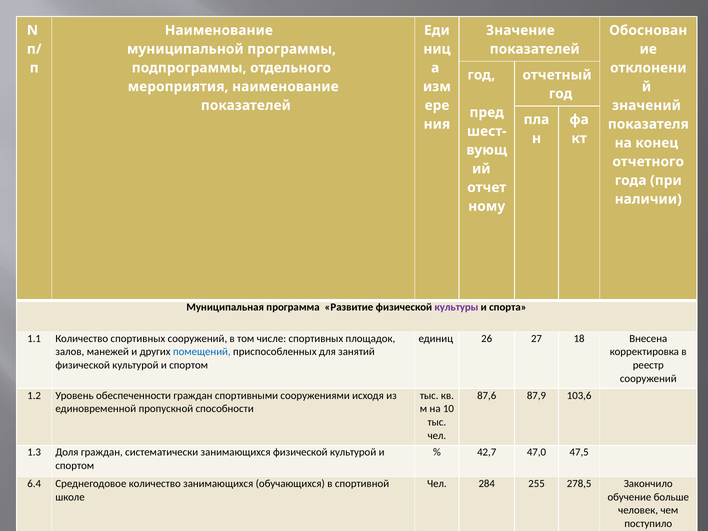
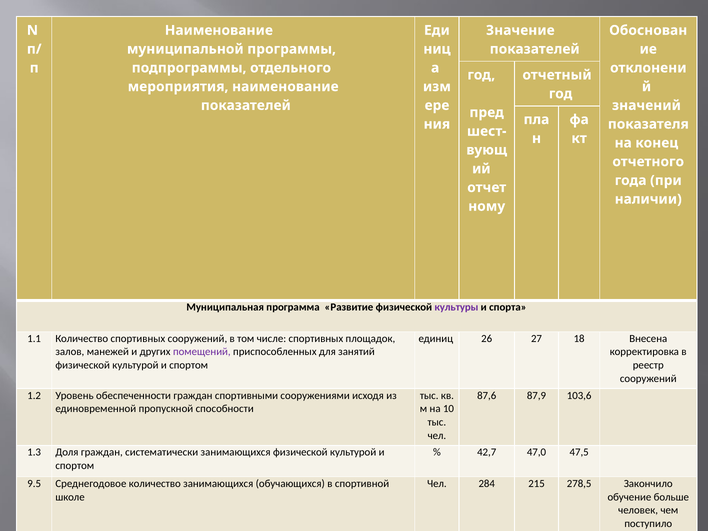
помещений colour: blue -> purple (202, 352)
6.4: 6.4 -> 9.5 (34, 484)
255: 255 -> 215 (537, 484)
